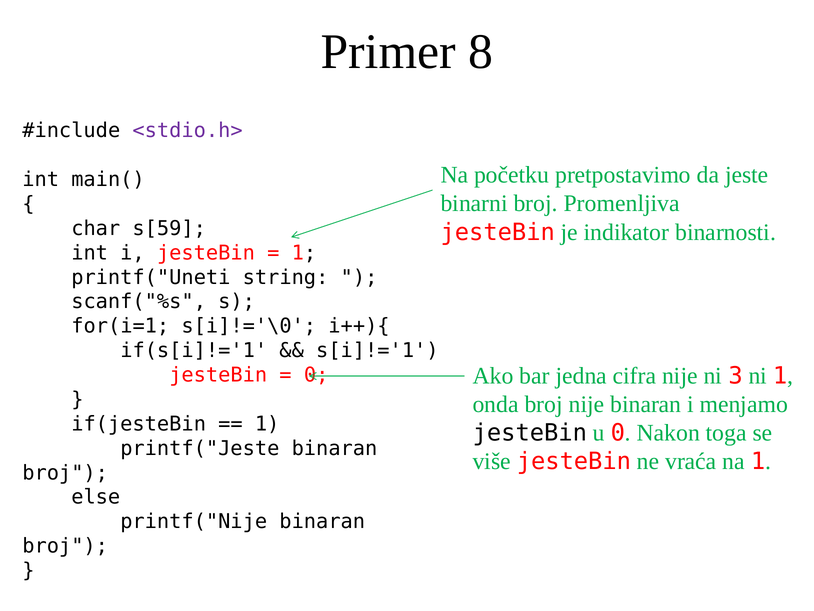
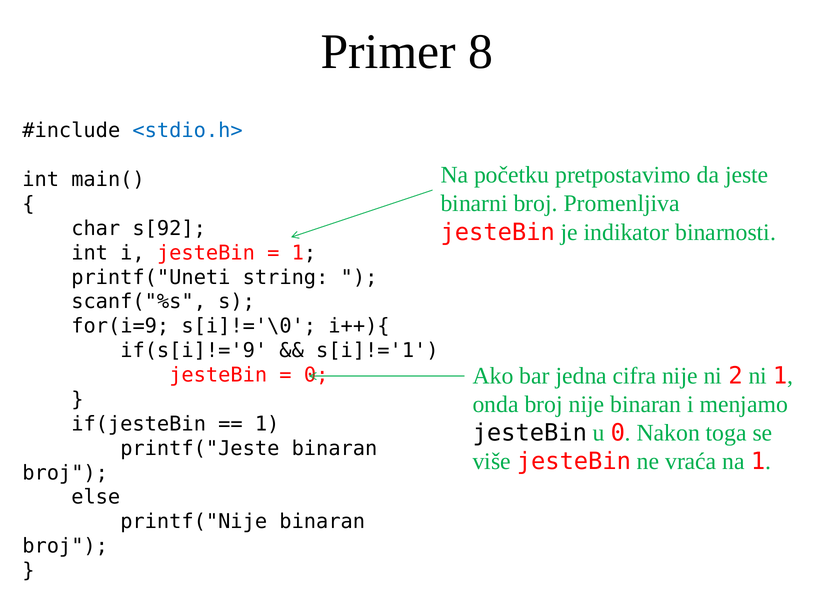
<stdio.h> colour: purple -> blue (188, 131)
s[59: s[59 -> s[92 (169, 228)
for(i=1: for(i=1 -> for(i=9 (120, 326)
if(s[i]!='1: if(s[i]!='1 -> if(s[i]!='9 (194, 350)
3: 3 -> 2 (736, 376)
